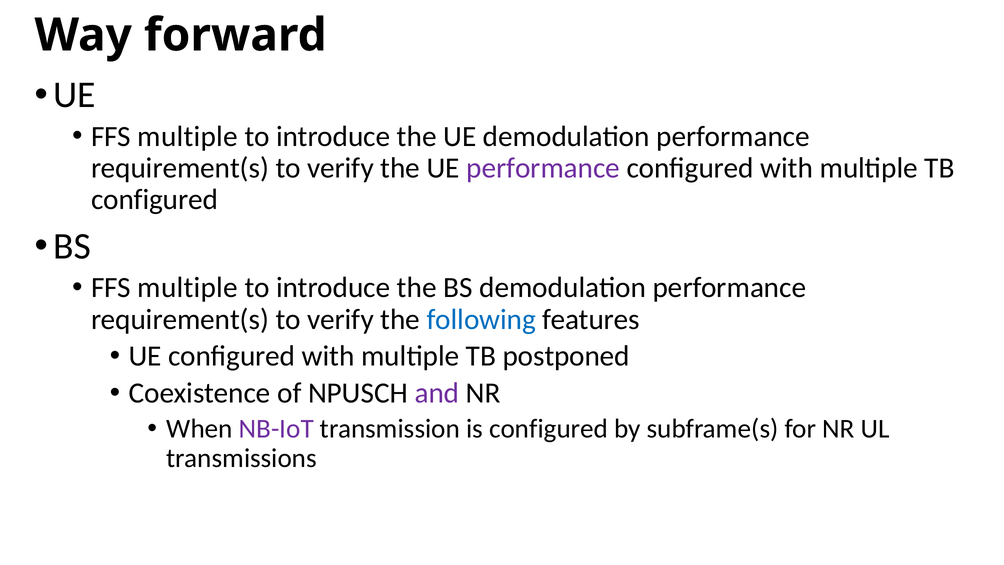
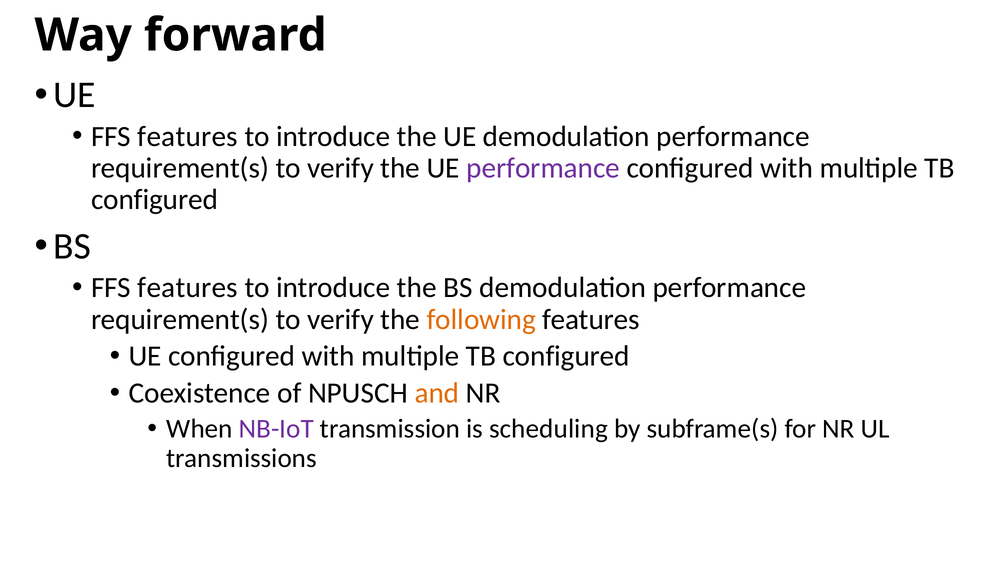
multiple: multiple -> features (188, 136)
multiple: multiple -> features (188, 288)
following colour: blue -> orange (481, 319)
postponed: postponed -> configured (566, 356)
and colour: purple -> orange (437, 393)
is configured: configured -> scheduling (549, 429)
